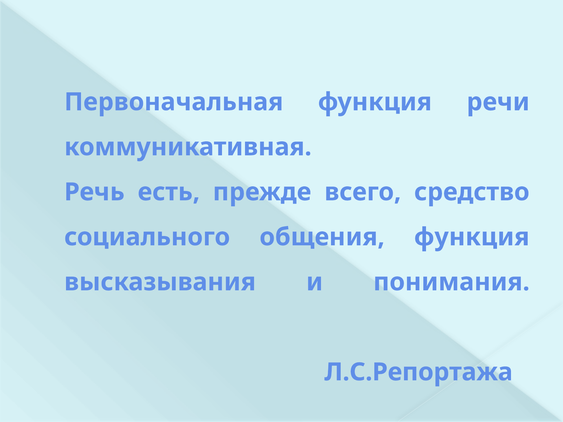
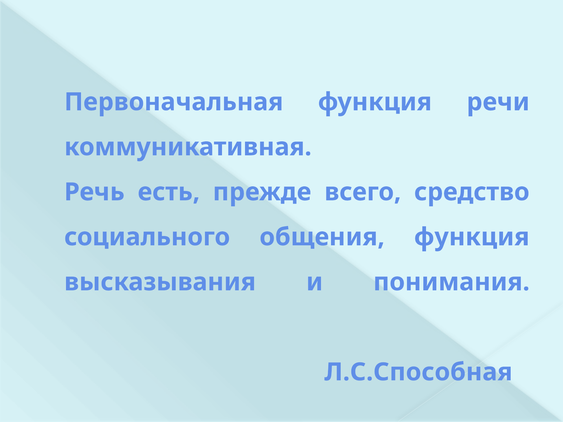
Л.С.Репортажа: Л.С.Репортажа -> Л.С.Способная (418, 372)
